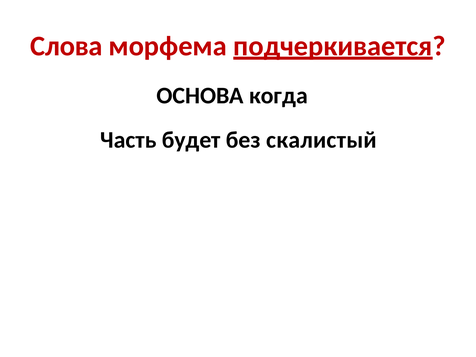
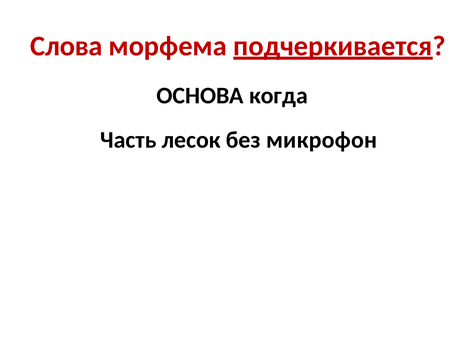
будет: будет -> лесок (191, 140)
скалистый: скалистый -> микрофон (322, 140)
